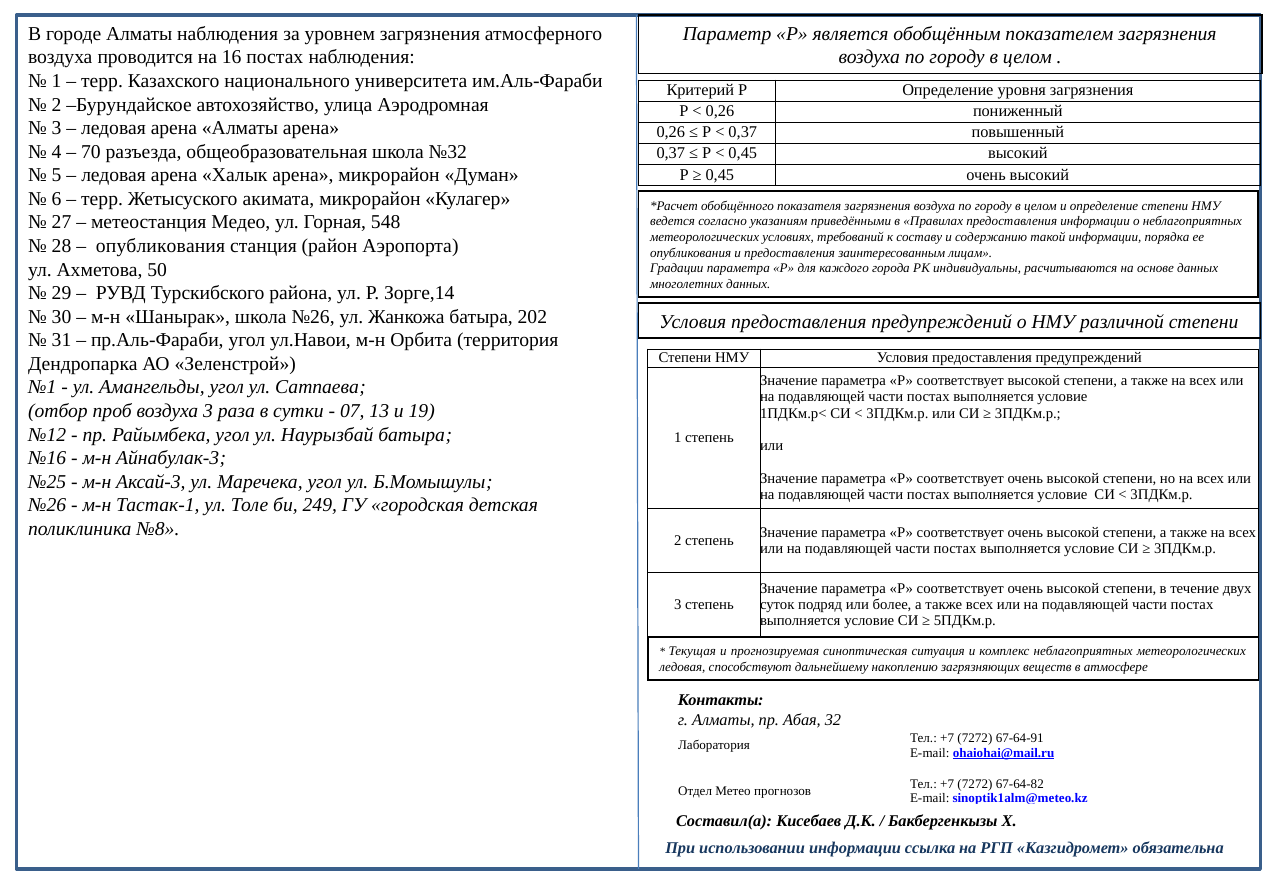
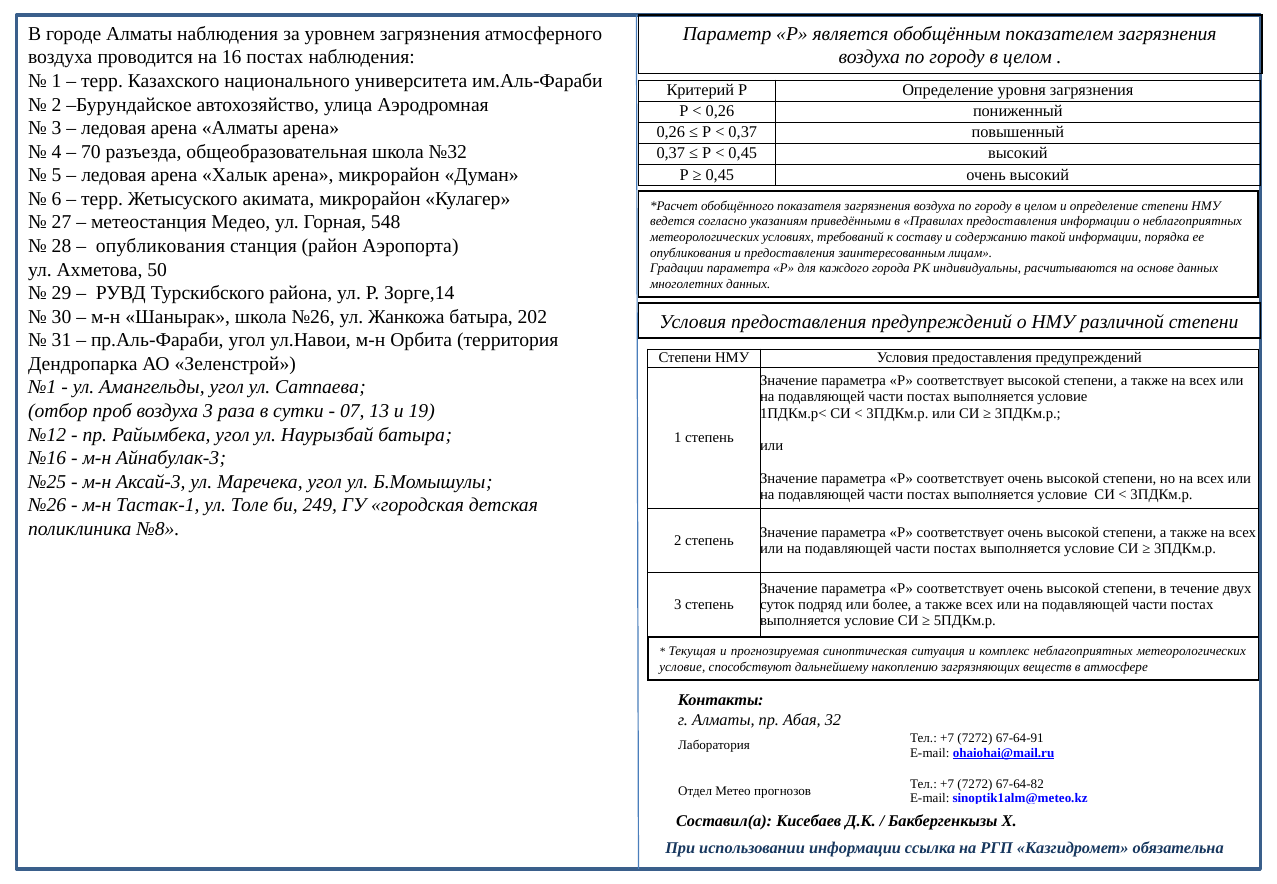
ледовая: ледовая -> условие (682, 667)
